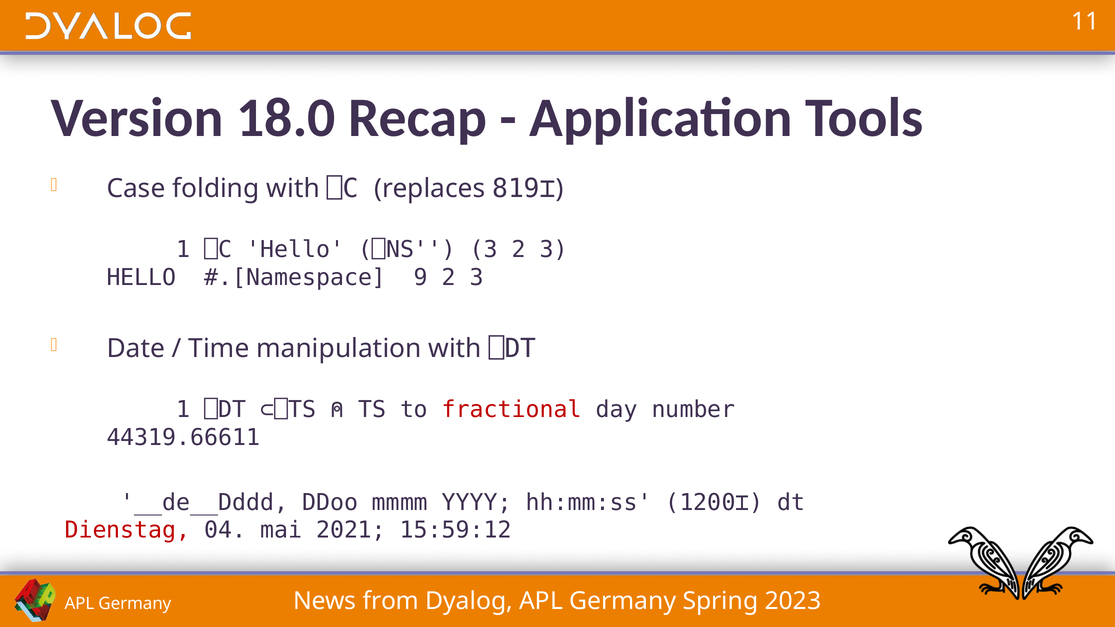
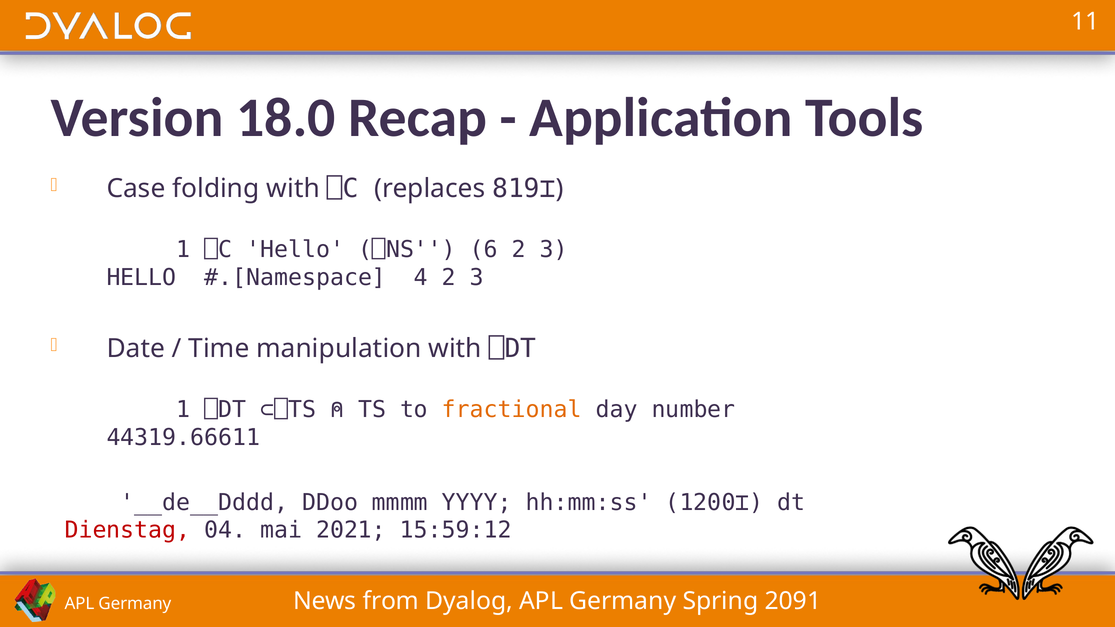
⎕NS 3: 3 -> 6 (484, 250)
9: 9 -> 4 (421, 278)
fractional colour: red -> orange (512, 410)
2023: 2023 -> 2091 (793, 601)
